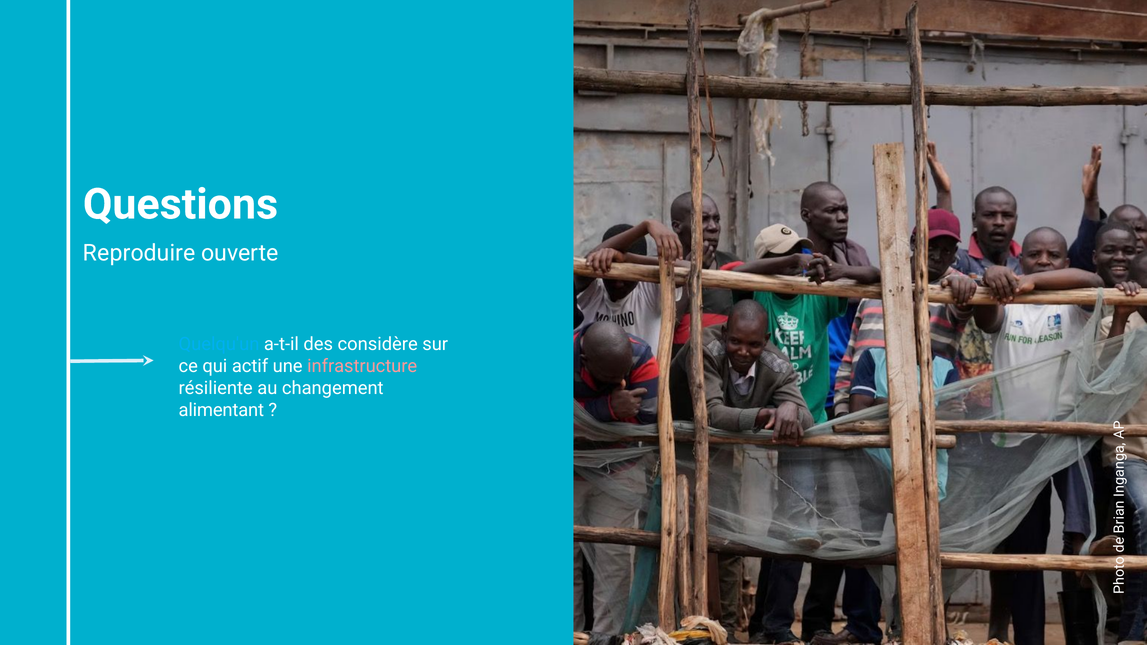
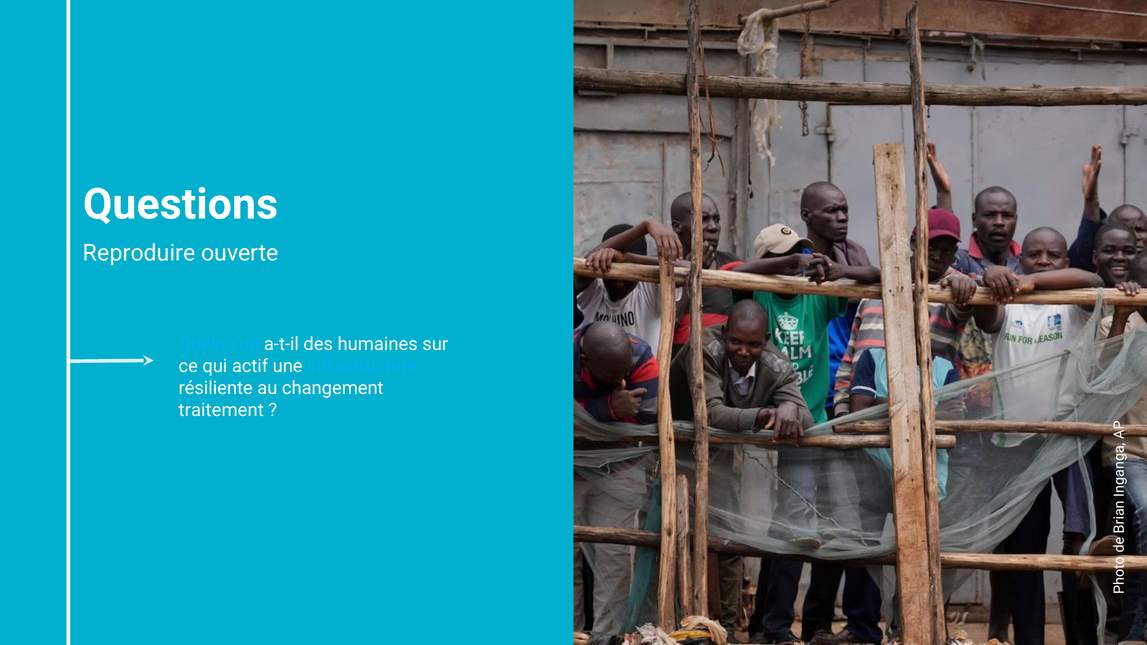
considère: considère -> humaines (378, 344)
infrastructure colour: pink -> light blue (362, 366)
alimentant: alimentant -> traitement (221, 410)
